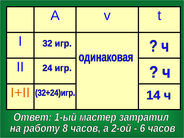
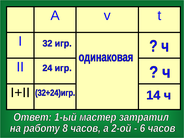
I+II colour: orange -> black (20, 93)
